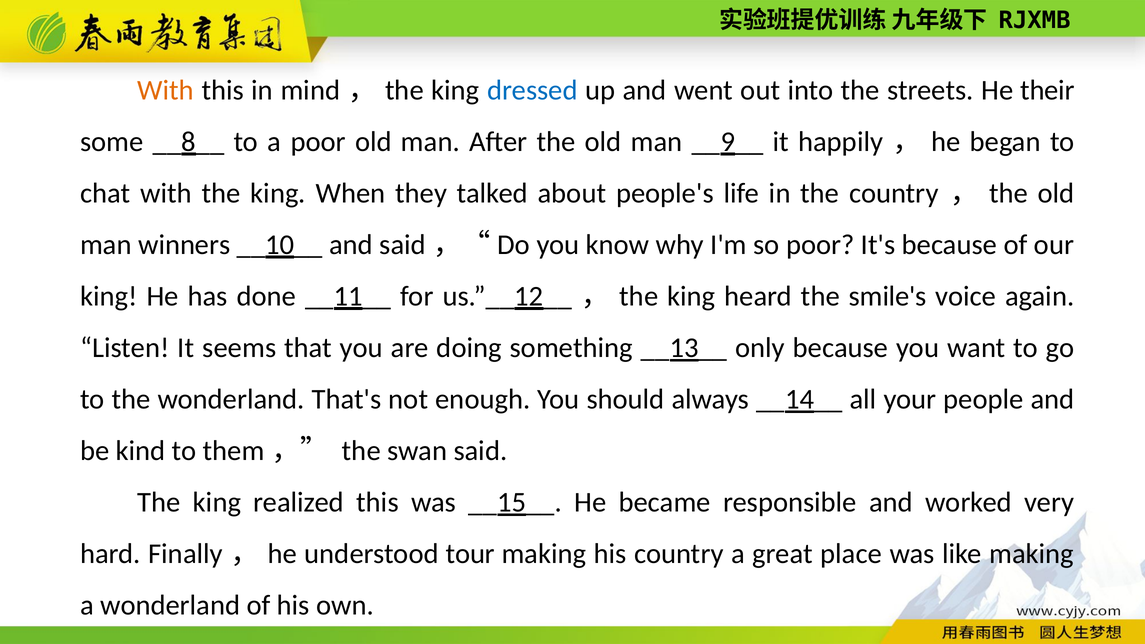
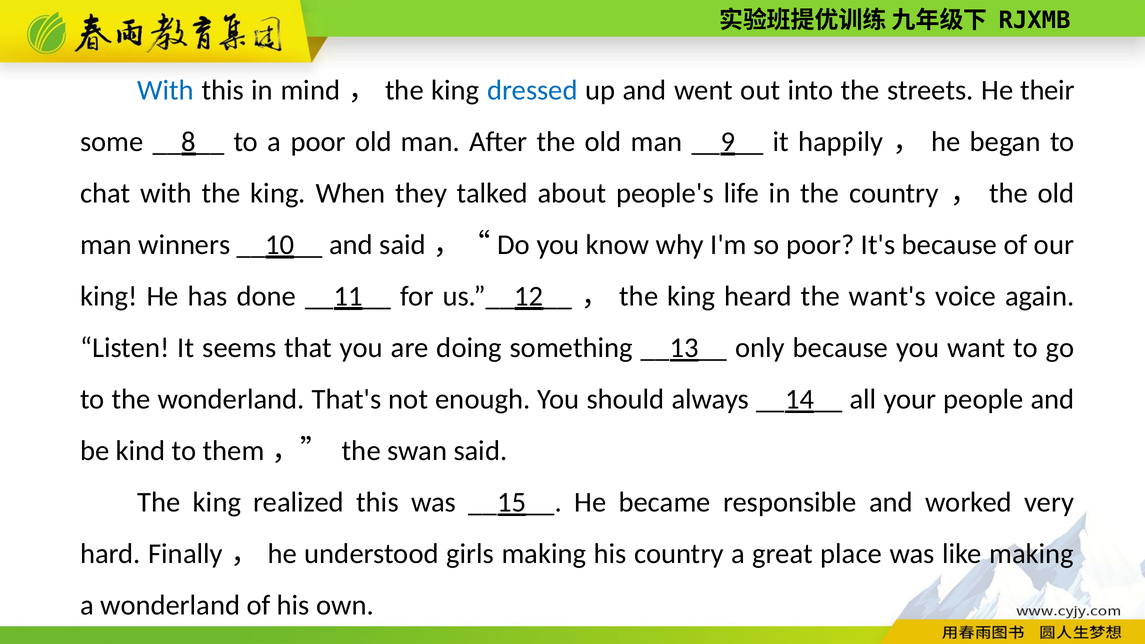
With colour: orange -> blue (166, 90)
smile's: smile's -> want's (887, 296)
tour: tour -> girls (470, 554)
